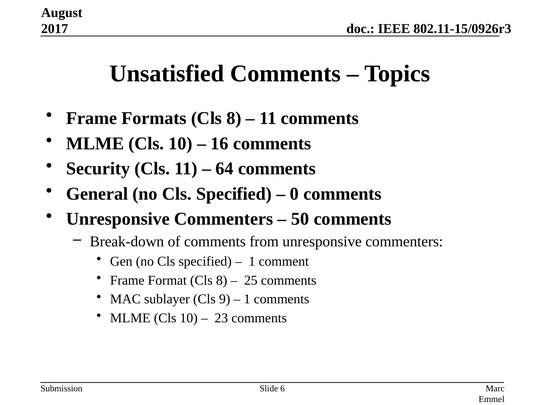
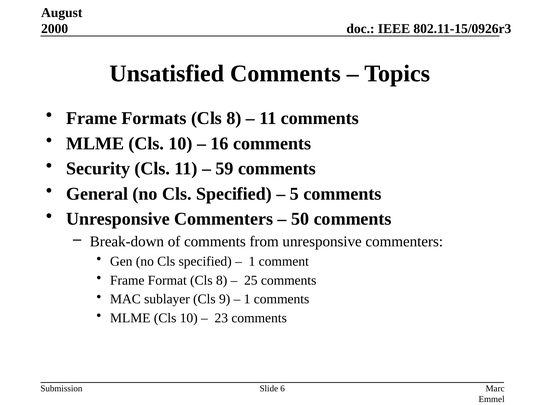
2017: 2017 -> 2000 (55, 29)
64: 64 -> 59 (225, 169)
0: 0 -> 5 (294, 194)
